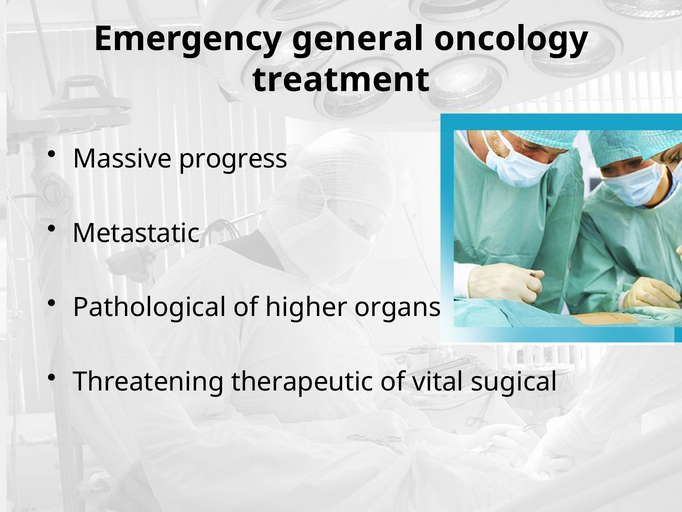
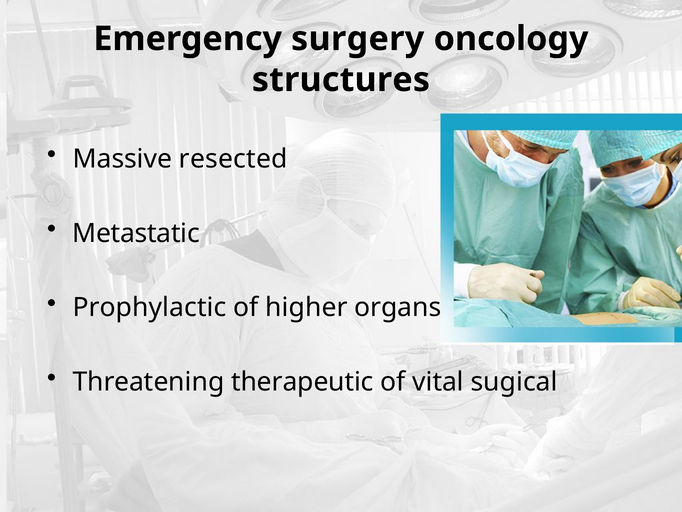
general: general -> surgery (358, 39)
treatment: treatment -> structures (341, 80)
progress: progress -> resected (233, 159)
Pathological: Pathological -> Prophylactic (150, 307)
